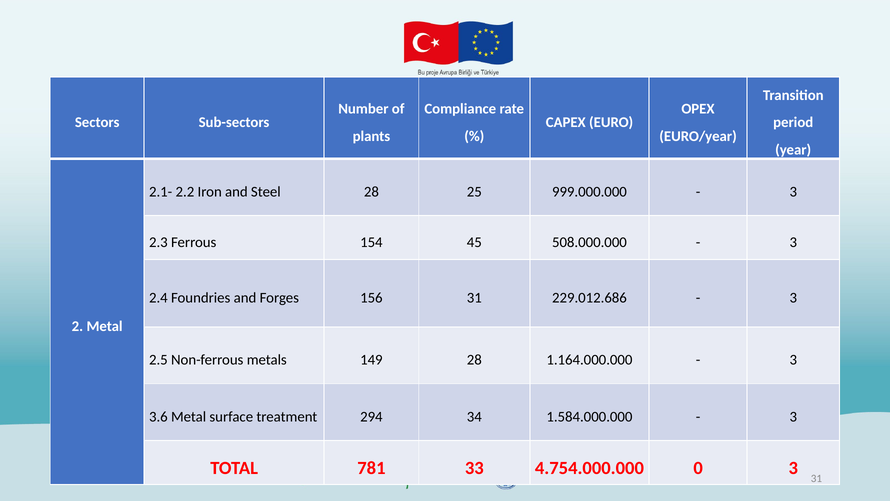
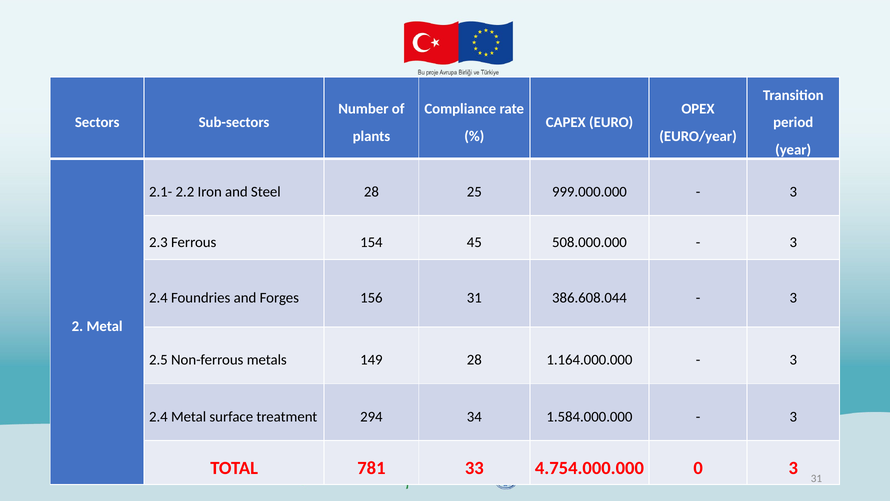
229.012.686: 229.012.686 -> 386.608.044 (589, 298)
3.6: 3.6 -> 2.4 (158, 416)
